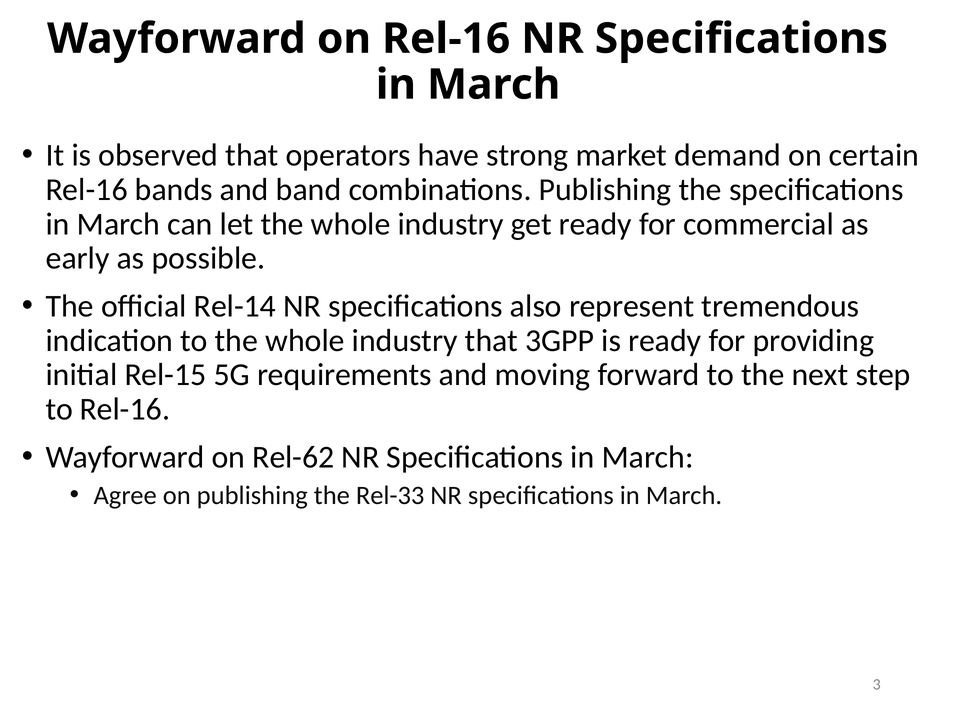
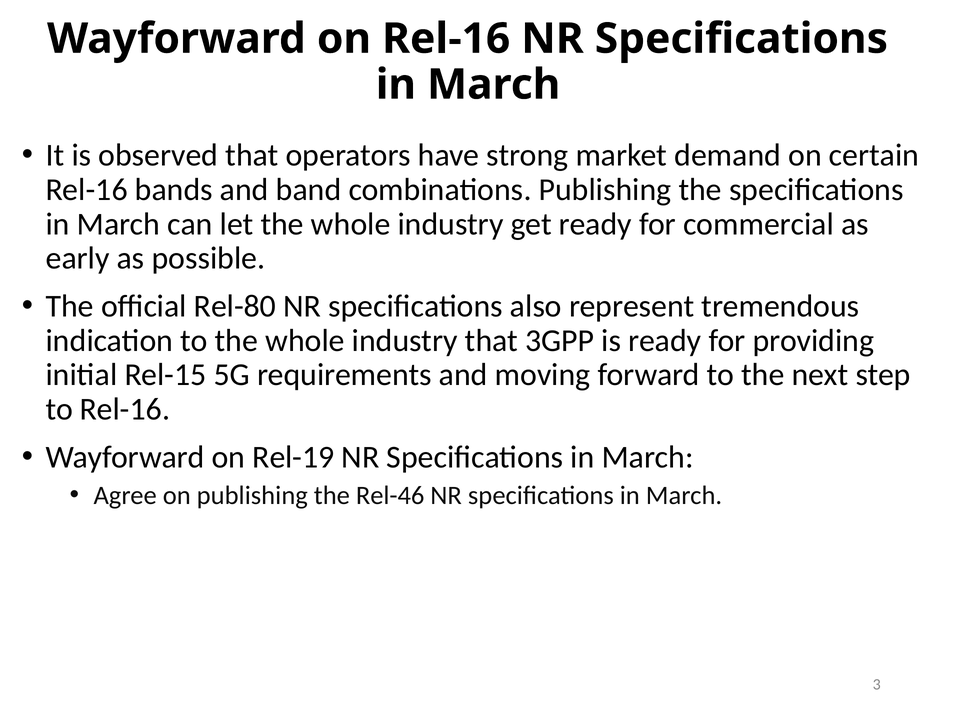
Rel-14: Rel-14 -> Rel-80 (235, 306)
Rel-62: Rel-62 -> Rel-19 (293, 457)
Rel-33: Rel-33 -> Rel-46 (390, 495)
